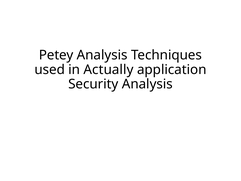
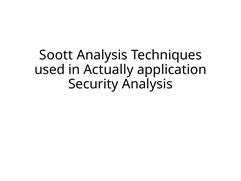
Petey: Petey -> Soott (56, 55)
